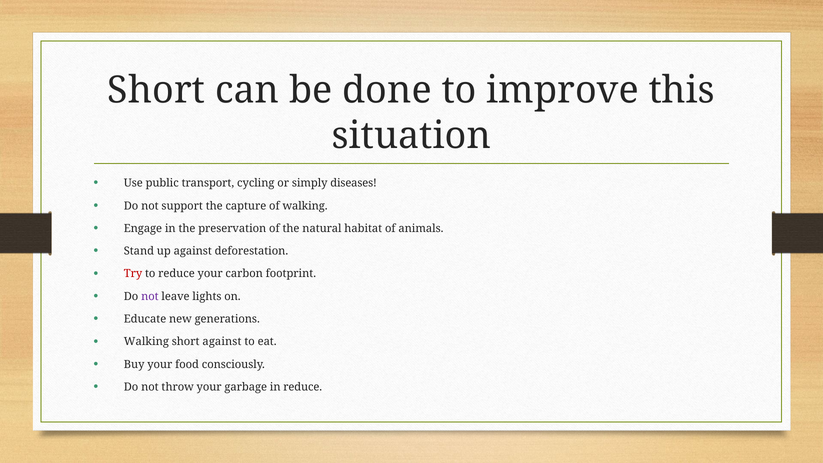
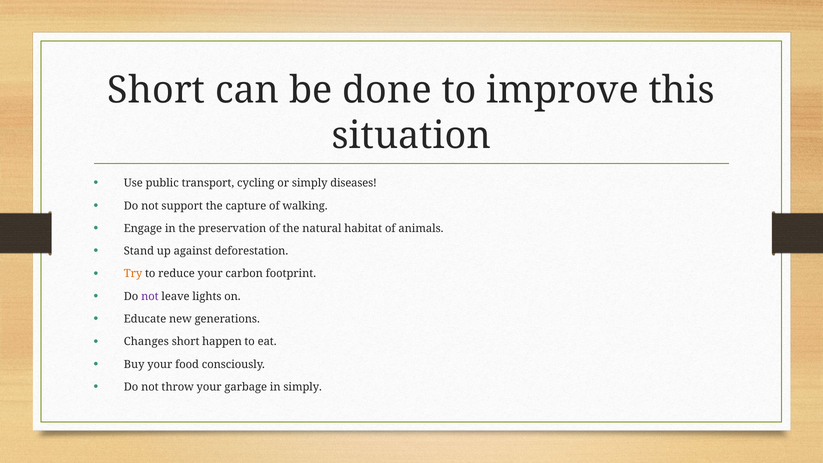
Try colour: red -> orange (133, 274)
Walking: Walking -> Changes (146, 342)
short against: against -> happen (222, 342)
in reduce: reduce -> simply (303, 387)
